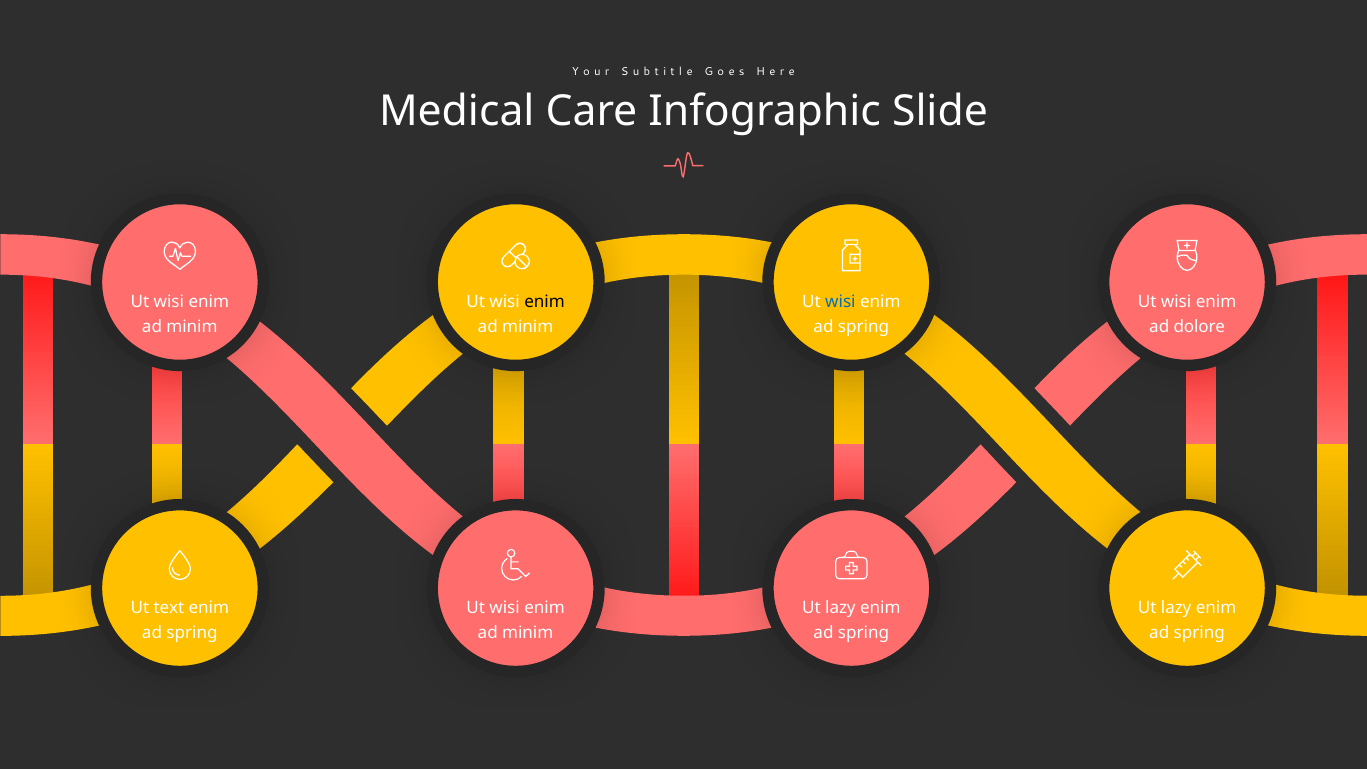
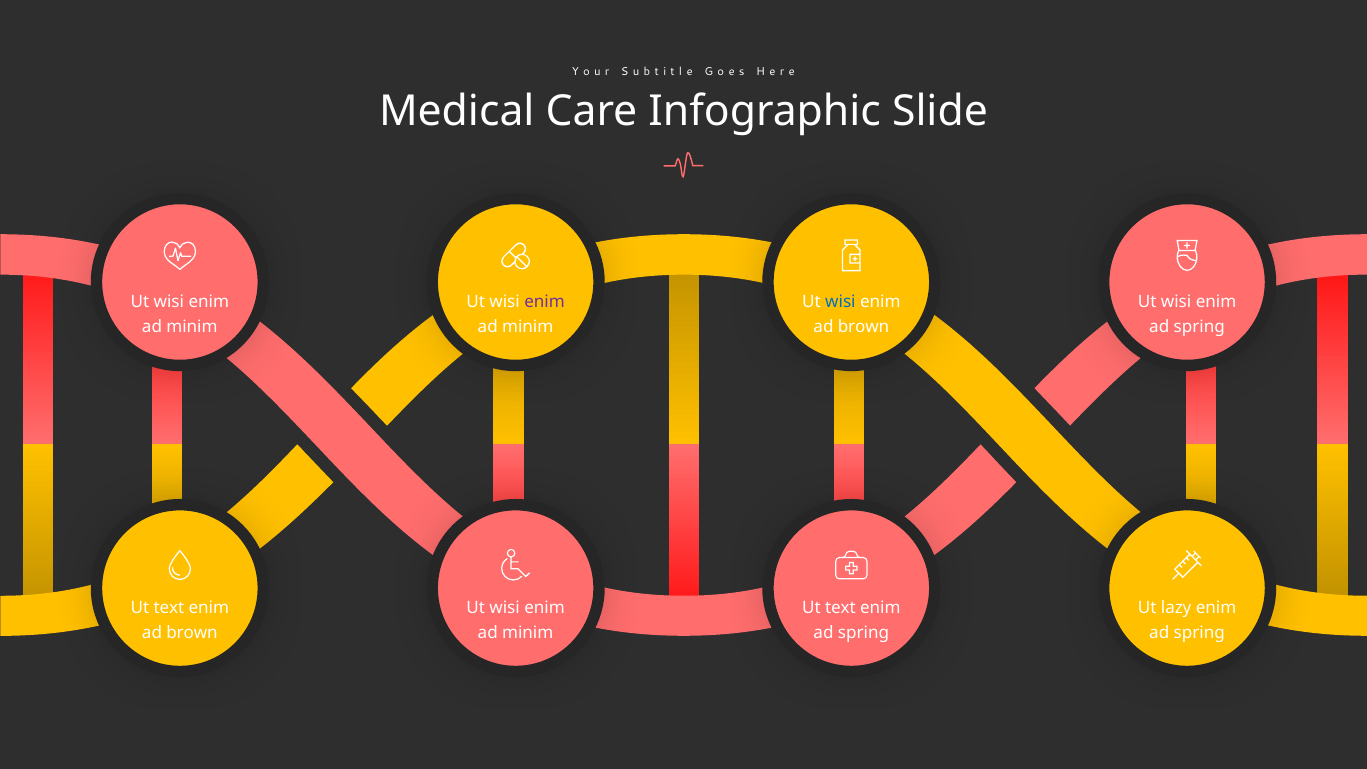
enim colour: black -> purple (545, 302)
spring: spring -> brown (864, 327)
dolore: dolore -> spring (1199, 327)
lazy: lazy -> text (840, 608)
spring: spring -> brown (192, 632)
